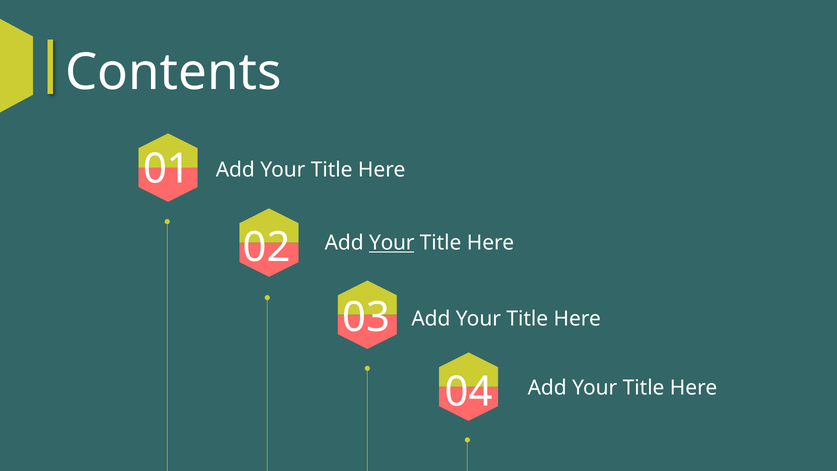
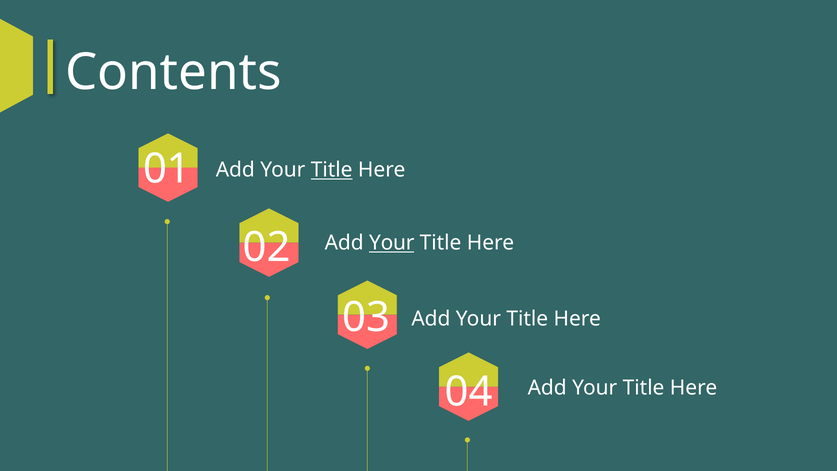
Title underline: none -> present (332, 170)
